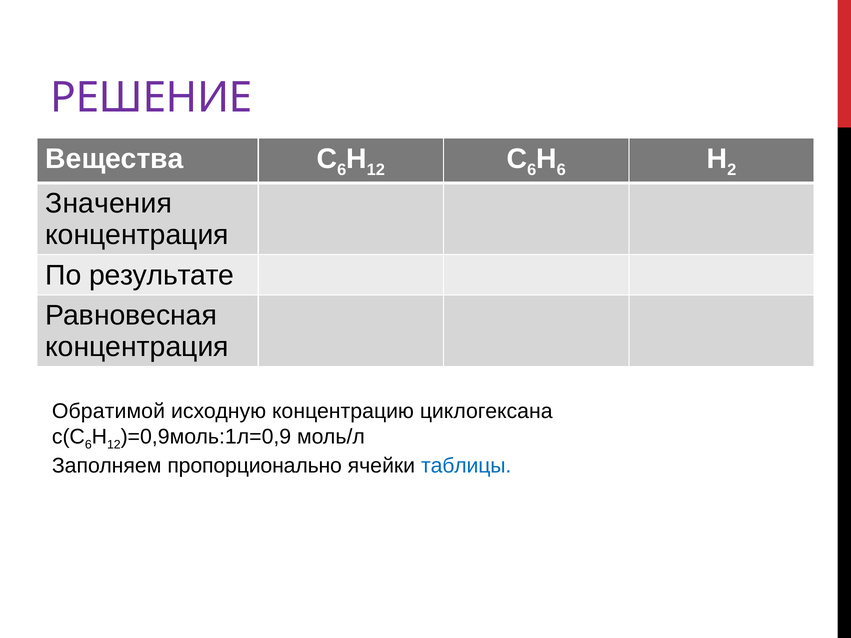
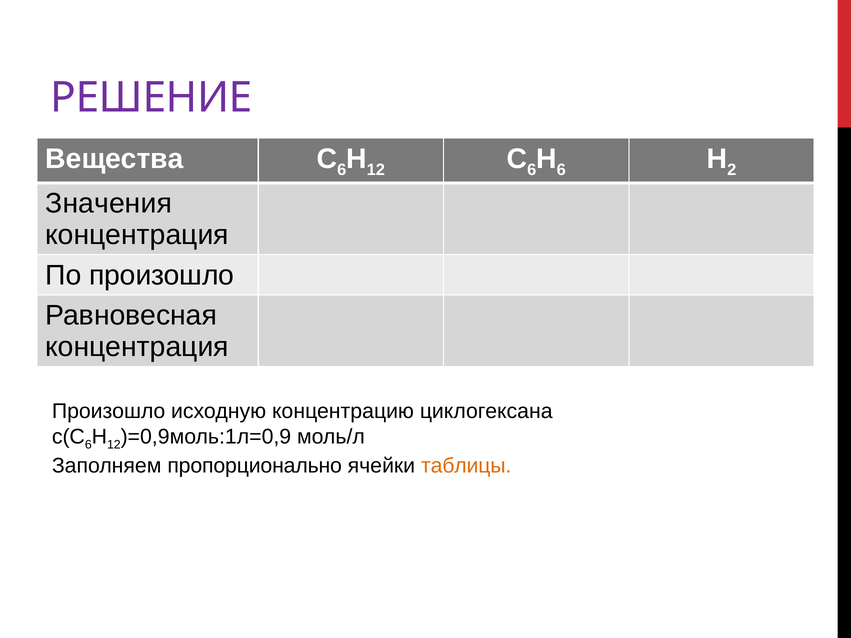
По результате: результате -> произошло (162, 275)
Обратимой: Обратимой -> Произошло (109, 411)
таблицы colour: blue -> orange (466, 466)
